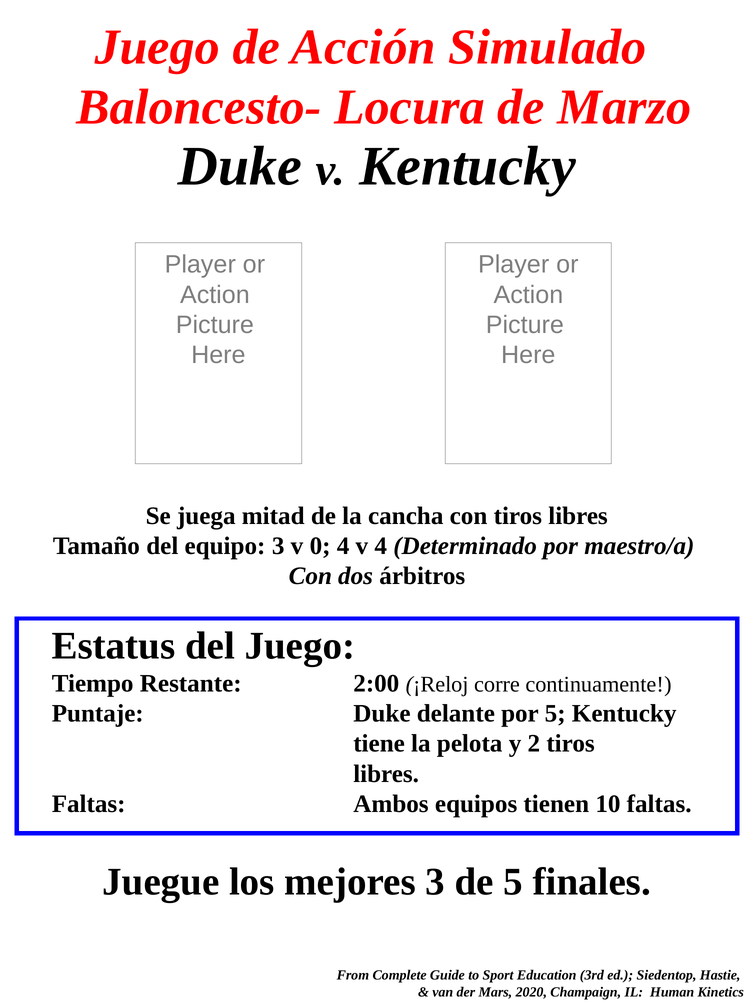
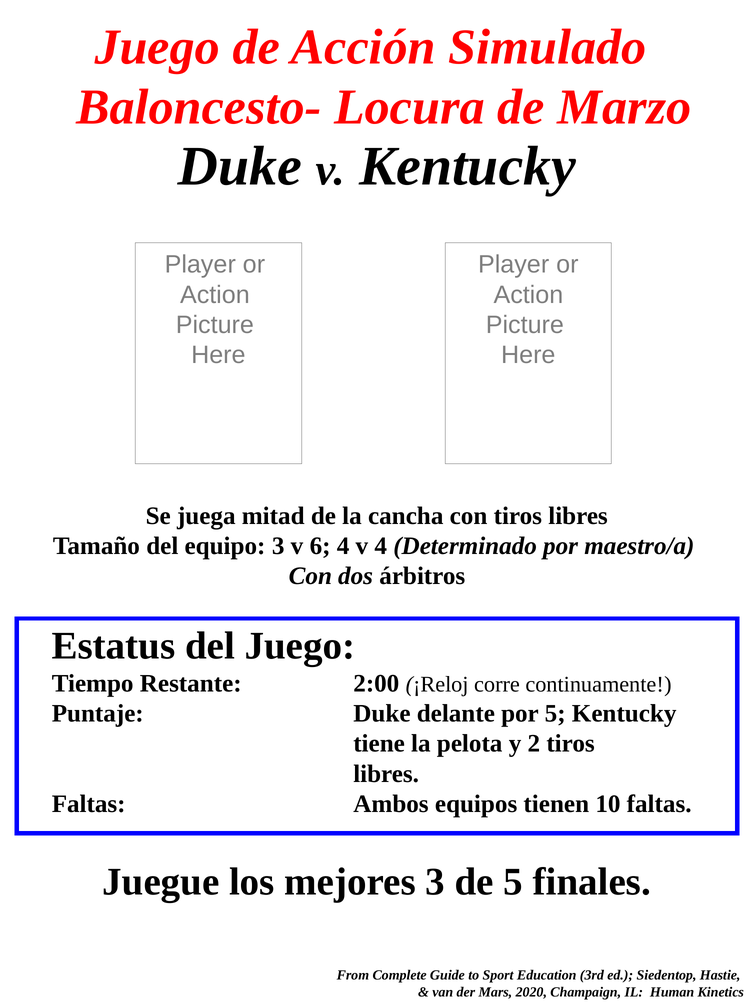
0: 0 -> 6 (320, 546)
